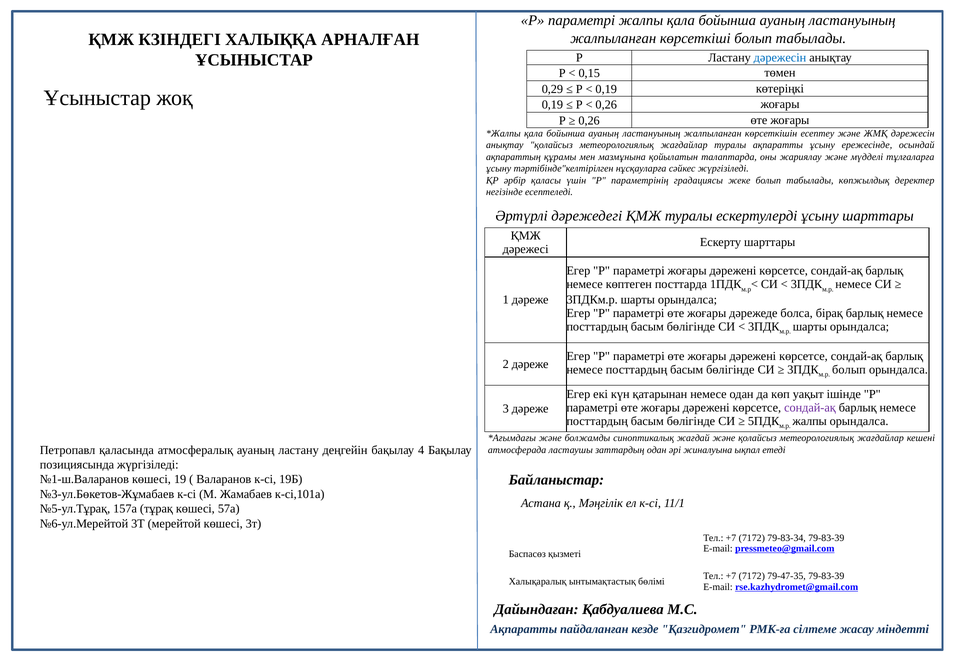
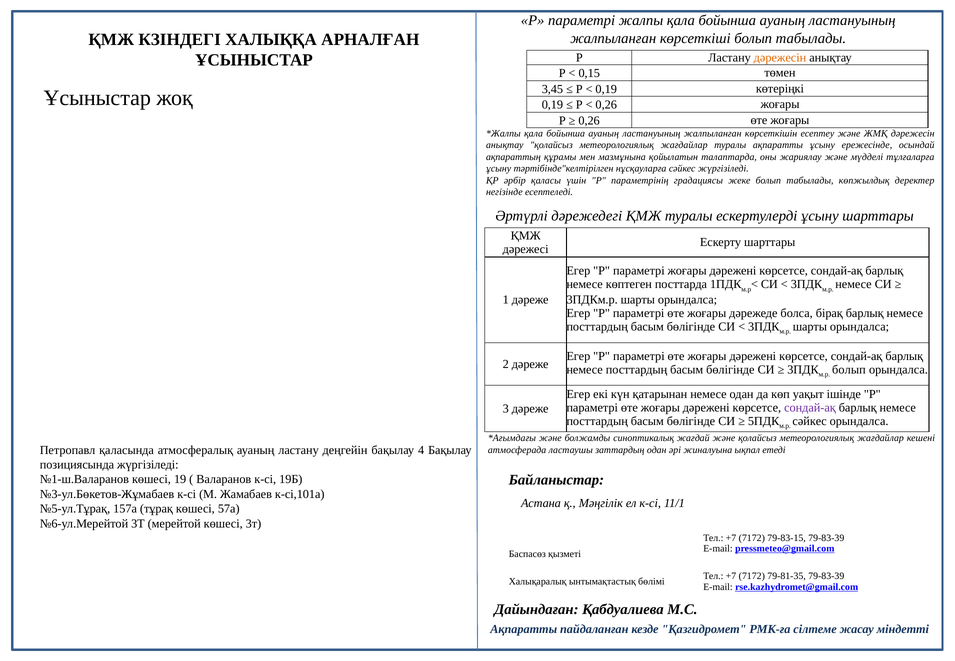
дәрежесін colour: blue -> orange (780, 58)
0,29: 0,29 -> 3,45 (552, 89)
жалпы: жалпы -> сәйкес (810, 421)
79-83-34: 79-83-34 -> 79-83-15 (787, 538)
79-47-35: 79-47-35 -> 79-81-35 (787, 576)
